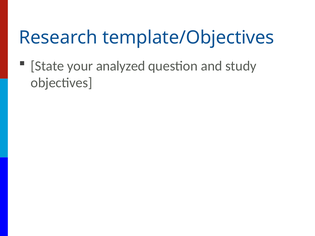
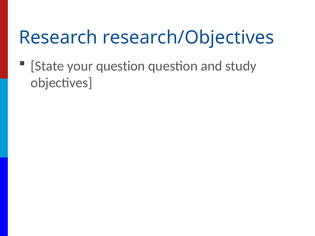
template/Objectives: template/Objectives -> research/Objectives (188, 38)
your analyzed: analyzed -> question (121, 66)
